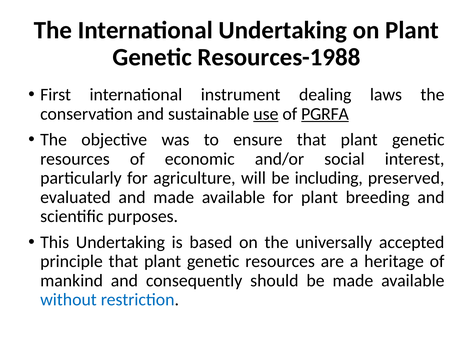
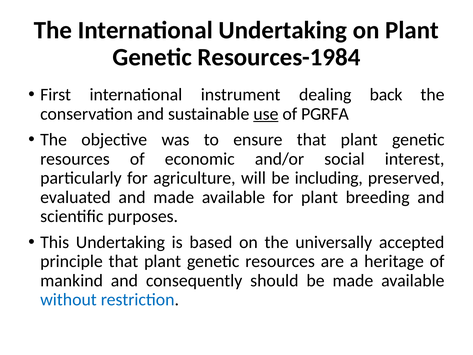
Resources-1988: Resources-1988 -> Resources-1984 (279, 57)
laws: laws -> back (386, 95)
PGRFA underline: present -> none (325, 114)
